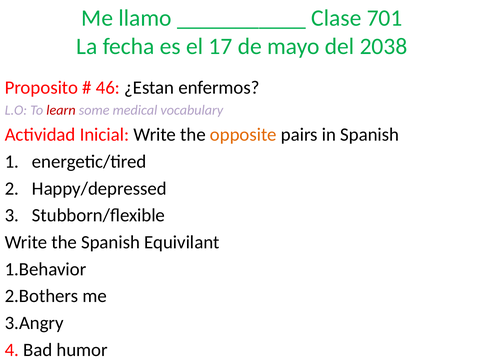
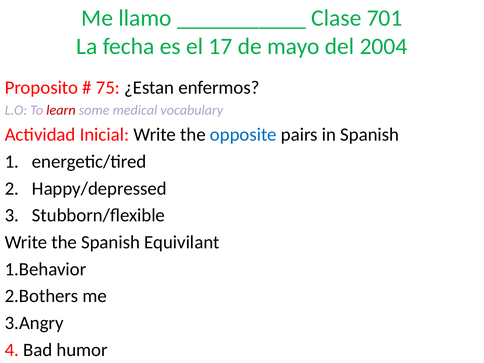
2038: 2038 -> 2004 (384, 46)
46: 46 -> 75 (108, 88)
opposite colour: orange -> blue (243, 135)
